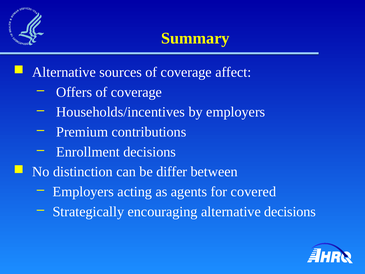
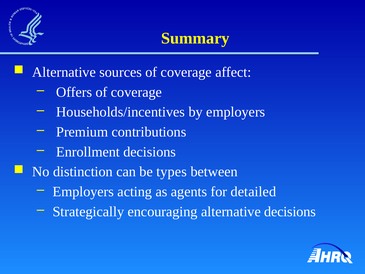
differ: differ -> types (172, 172)
covered: covered -> detailed (253, 192)
